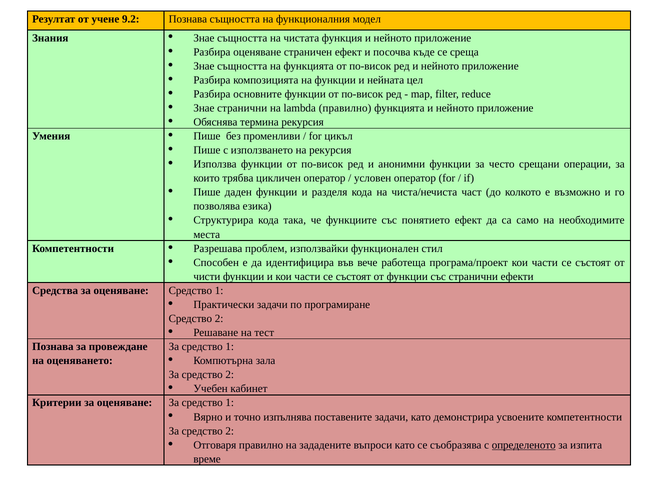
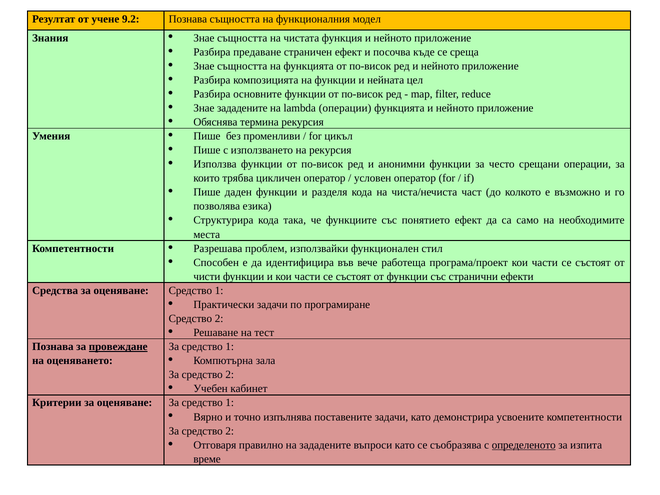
Разбира оценяване: оценяване -> предаване (257, 52)
Знае странични: странични -> зададените (242, 108)
lambda правилно: правилно -> операции (345, 108)
провеждане underline: none -> present (118, 347)
